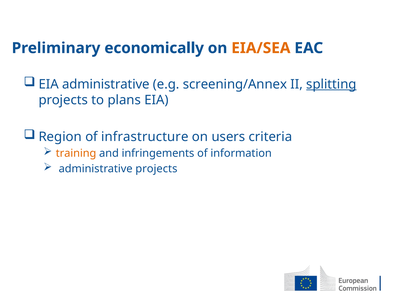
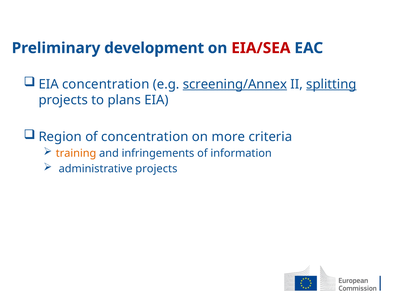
economically: economically -> development (154, 48)
EIA/SEA colour: orange -> red (261, 48)
EIA administrative: administrative -> concentration (106, 84)
screening/Annex underline: none -> present (235, 84)
of infrastructure: infrastructure -> concentration (145, 137)
users: users -> more (228, 137)
